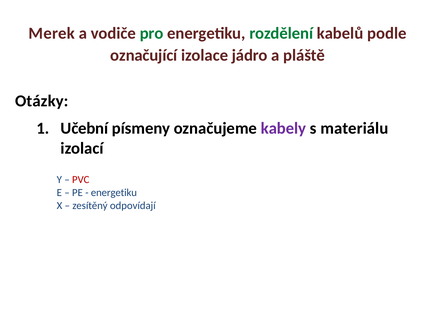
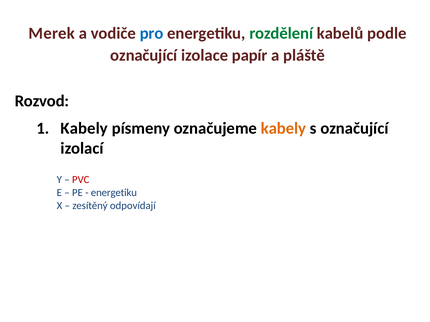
pro colour: green -> blue (152, 33)
jádro: jádro -> papír (250, 55)
Otázky: Otázky -> Rozvod (42, 101)
Učební: Učební -> Kabely (84, 129)
kabely colour: purple -> orange (284, 129)
s materiálu: materiálu -> označující (354, 129)
